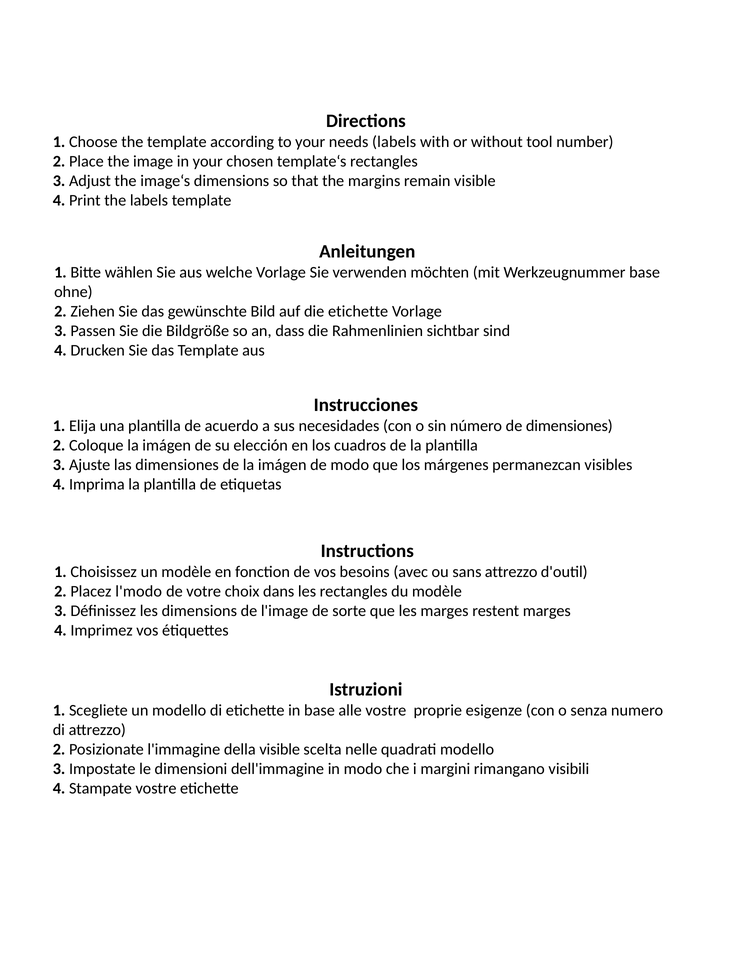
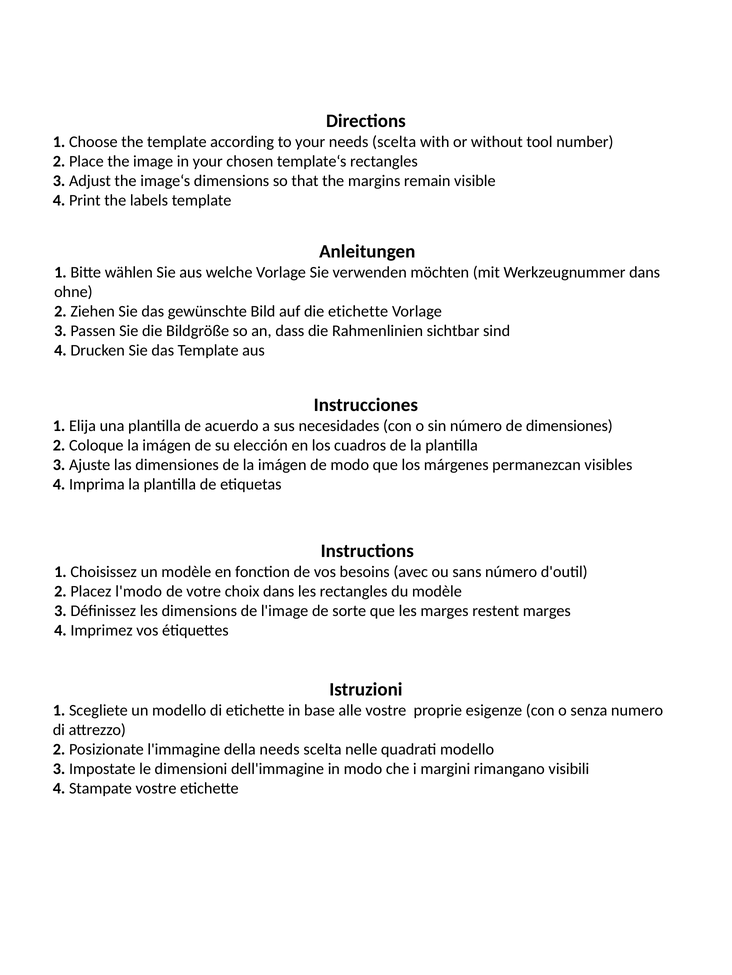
your needs labels: labels -> scelta (394, 142)
Werkzeugnummer base: base -> dans (645, 273)
sans attrezzo: attrezzo -> número (511, 573)
della visible: visible -> needs (280, 750)
